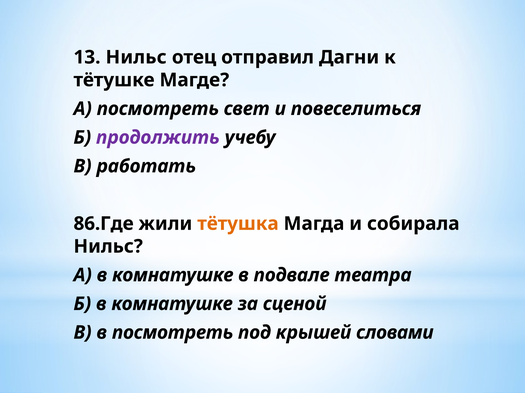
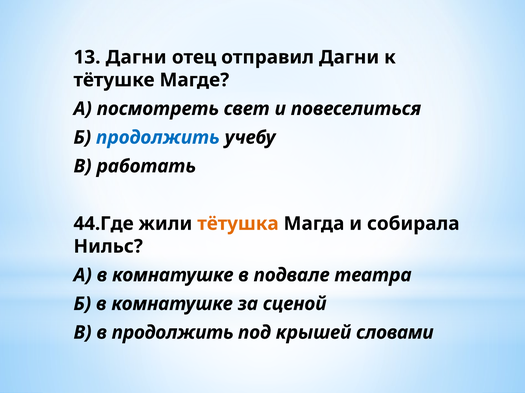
13 Нильс: Нильс -> Дагни (136, 57)
продолжить colour: purple -> blue (158, 138)
86.Где: 86.Где -> 44.Где (104, 224)
в посмотреть: посмотреть -> продолжить (173, 333)
